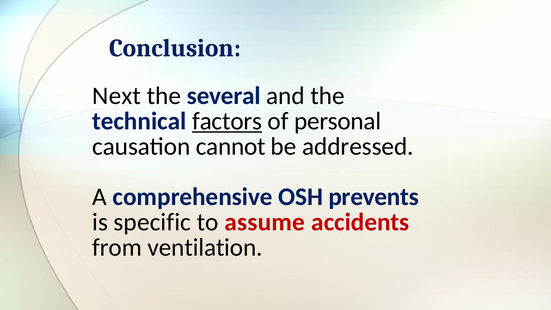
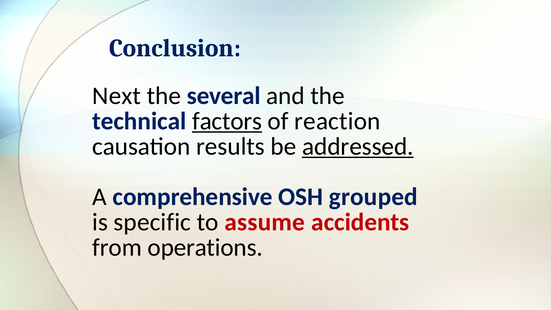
personal: personal -> reaction (337, 121)
cannot: cannot -> results (230, 146)
addressed underline: none -> present (358, 146)
prevents: prevents -> grouped (373, 197)
ventilation: ventilation -> operations (205, 247)
